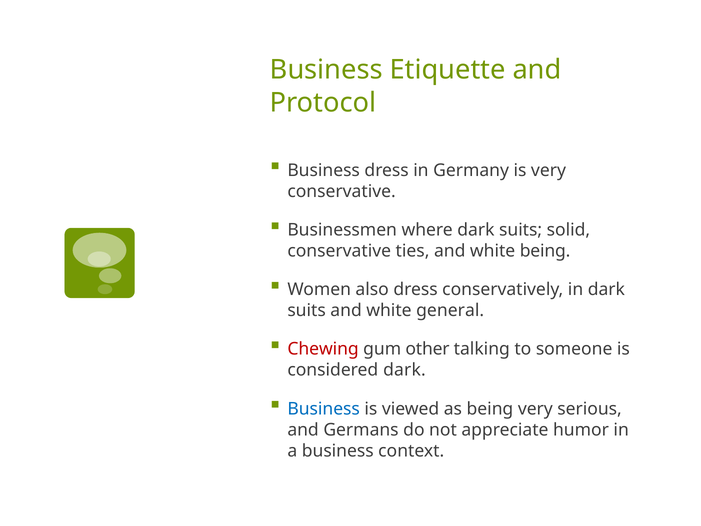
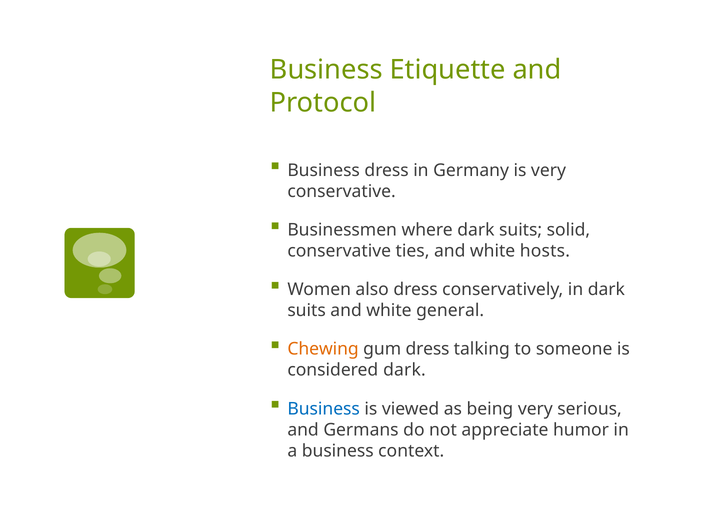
white being: being -> hosts (545, 251)
Chewing colour: red -> orange (323, 349)
gum other: other -> dress (428, 349)
